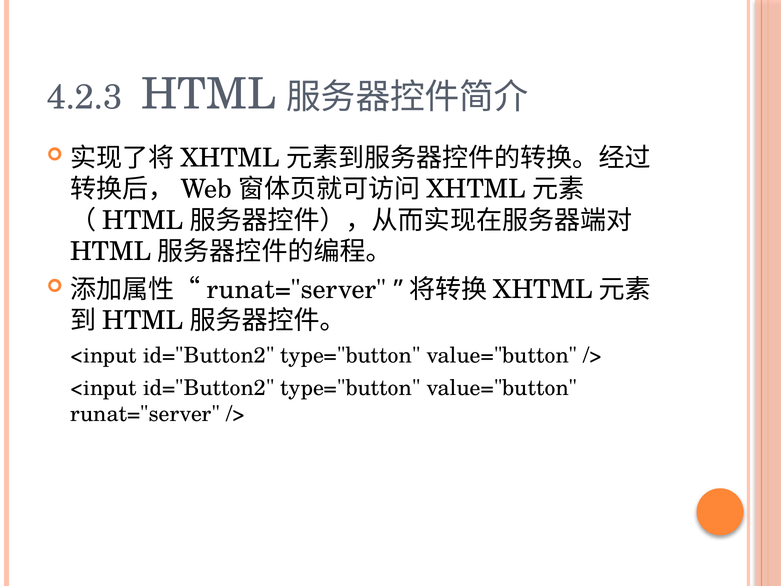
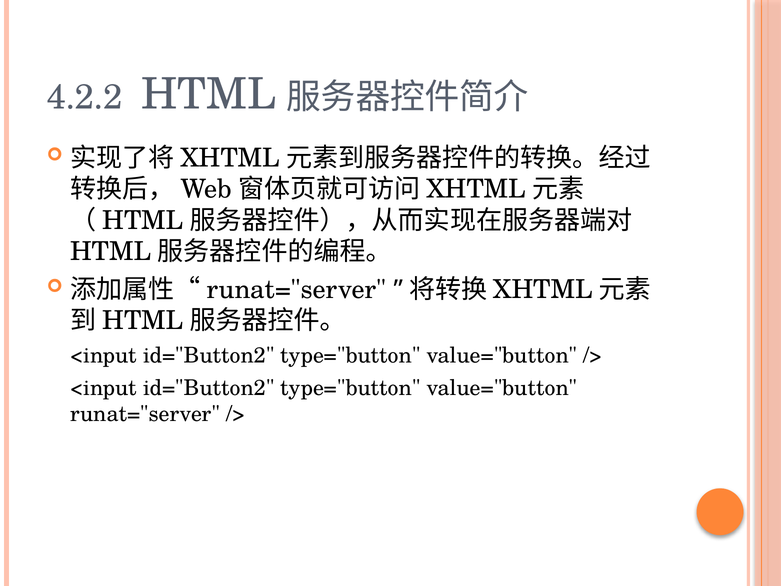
4.2.3: 4.2.3 -> 4.2.2 (85, 97)
